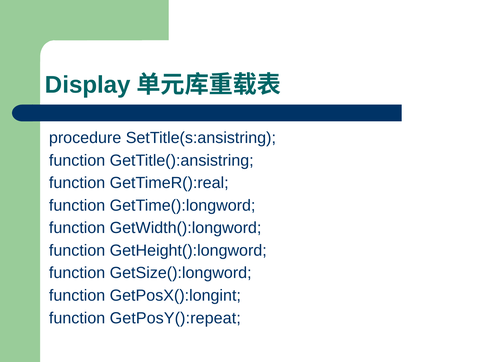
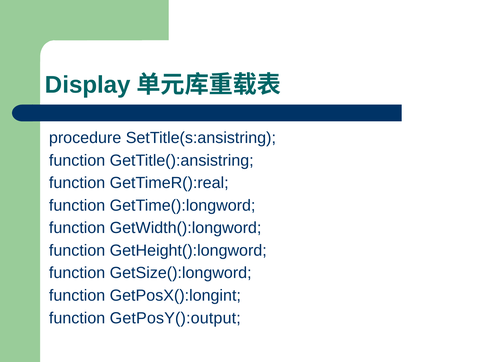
GetPosY():repeat: GetPosY():repeat -> GetPosY():output (175, 318)
